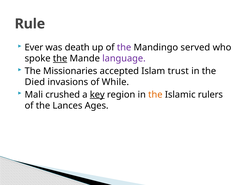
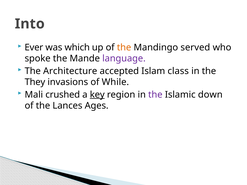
Rule: Rule -> Into (30, 24)
death: death -> which (77, 47)
the colour: purple -> orange (124, 47)
the underline: present -> none (60, 59)
Missionaries: Missionaries -> Architecture (70, 71)
trust: trust -> class (178, 71)
Died: Died -> They (35, 82)
the colour: orange -> purple (155, 95)
rulers: rulers -> down (210, 95)
